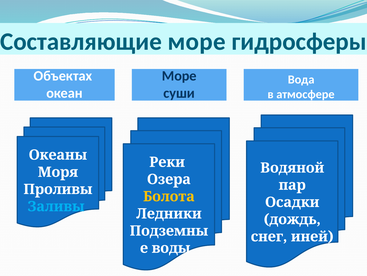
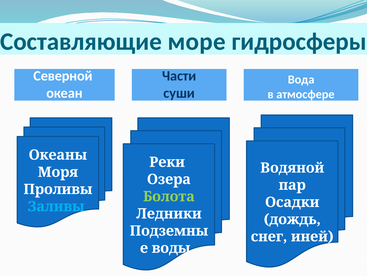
Объектах: Объектах -> Северной (63, 76)
Море: Море -> Части (179, 76)
Болота colour: yellow -> light green (169, 196)
